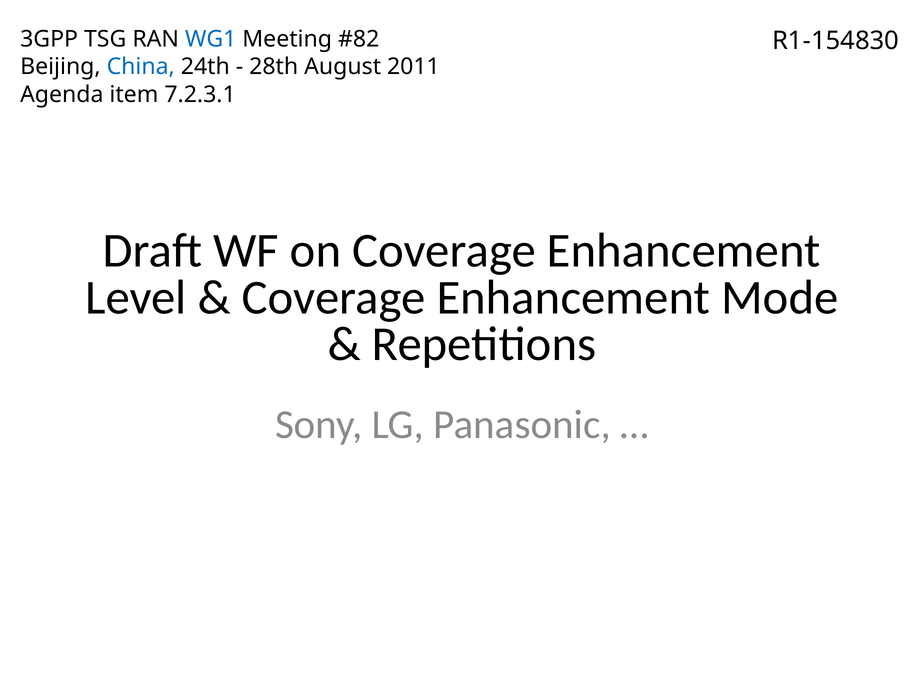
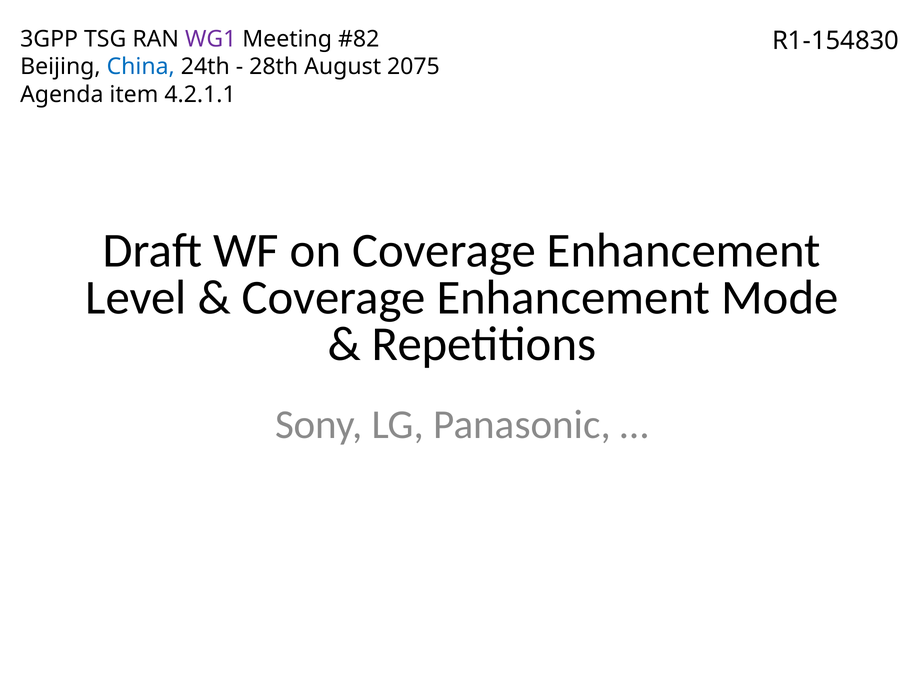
WG1 colour: blue -> purple (211, 39)
2011: 2011 -> 2075 (413, 67)
7.2.3.1: 7.2.3.1 -> 4.2.1.1 (200, 95)
